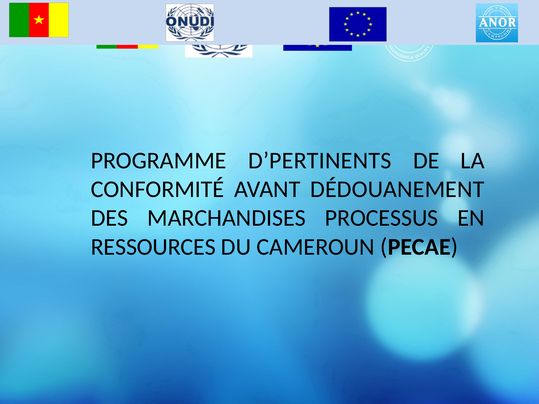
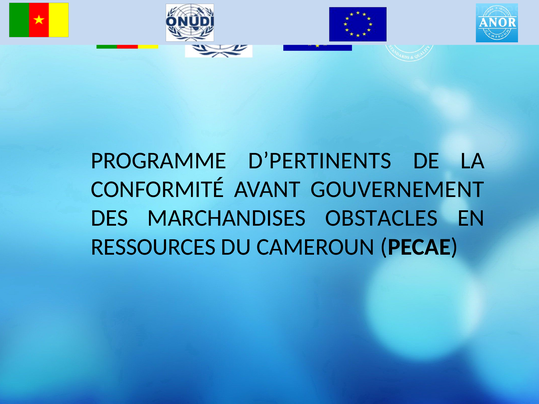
DÉDOUANEMENT: DÉDOUANEMENT -> GOUVERNEMENT (397, 189)
PROCESSUS: PROCESSUS -> OBSTACLES (381, 218)
